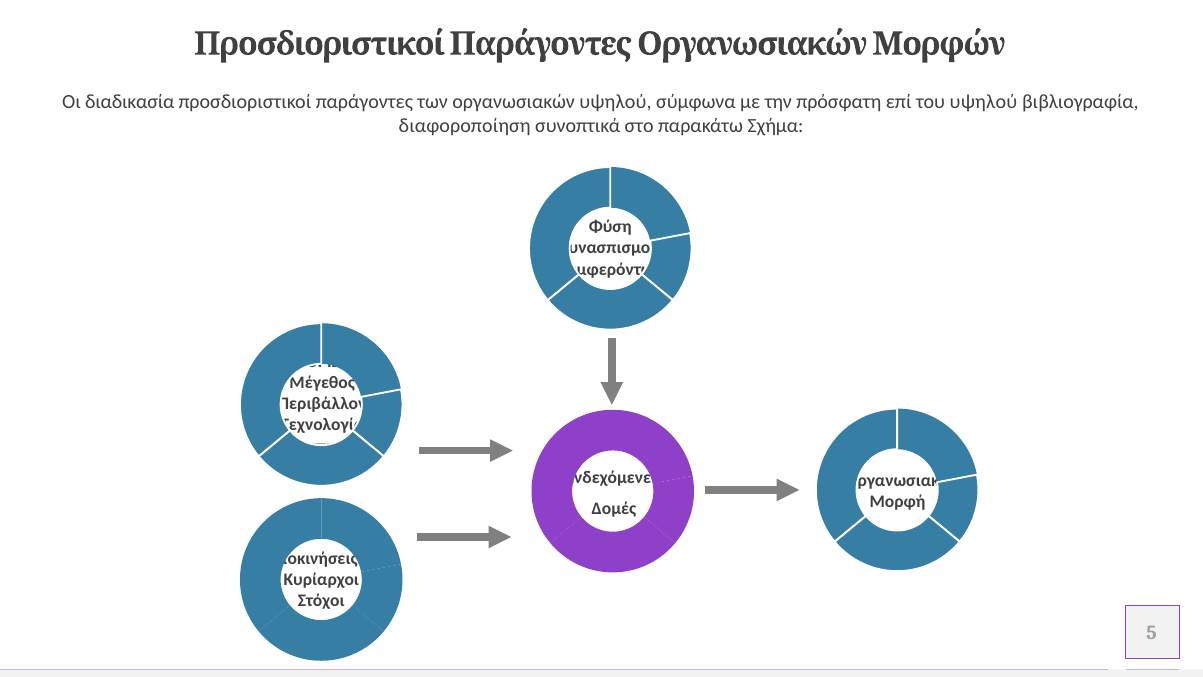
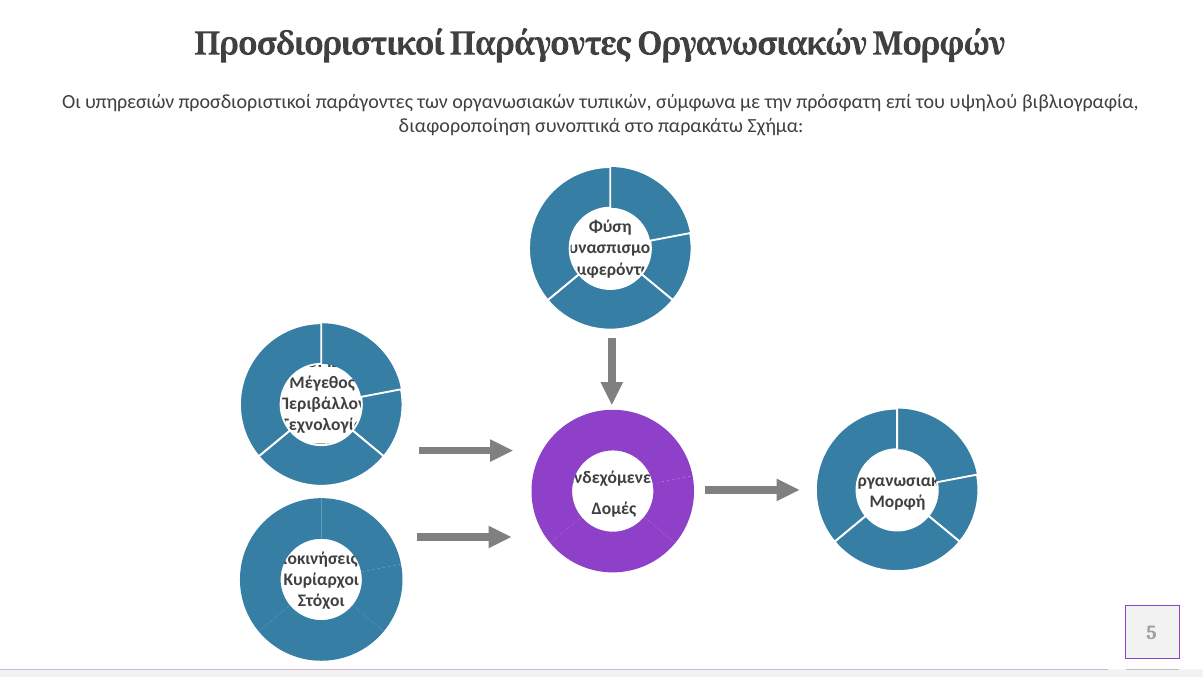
διαδικασία: διαδικασία -> υπηρεσιών (130, 102)
οργανωσιακών υψηλού: υψηλού -> τυπικών (616, 102)
